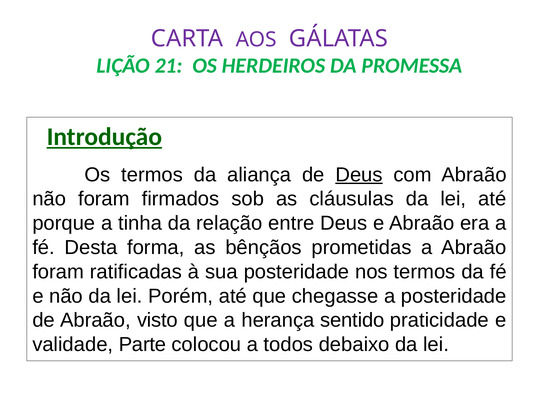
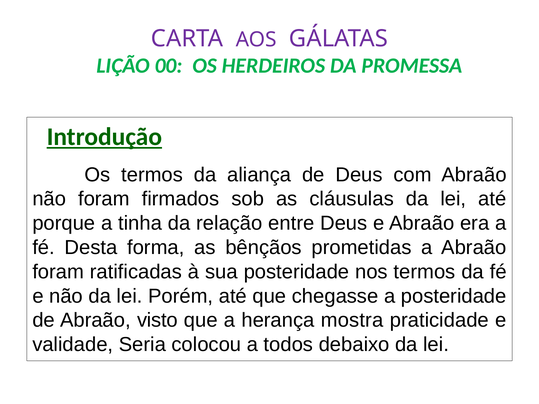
21: 21 -> 00 (169, 66)
Deus underline: present -> none (359, 175)
sentido: sentido -> mostra (352, 320)
Parte: Parte -> Seria (142, 345)
